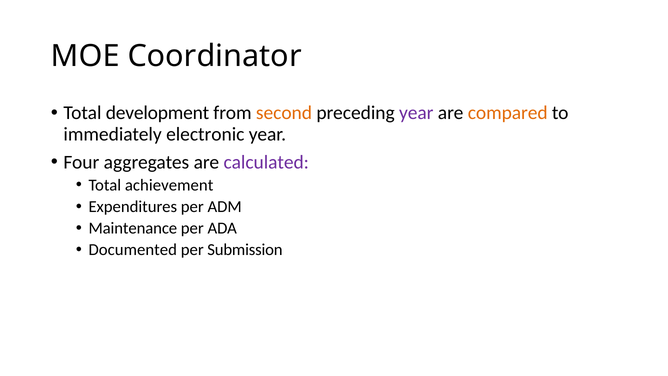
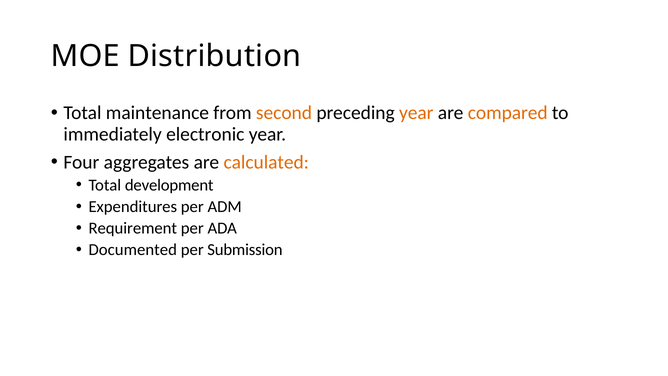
Coordinator: Coordinator -> Distribution (214, 56)
development: development -> maintenance (157, 113)
year colour: purple -> orange (416, 113)
calculated colour: purple -> orange (266, 162)
achievement: achievement -> development (169, 185)
Maintenance: Maintenance -> Requirement (133, 228)
